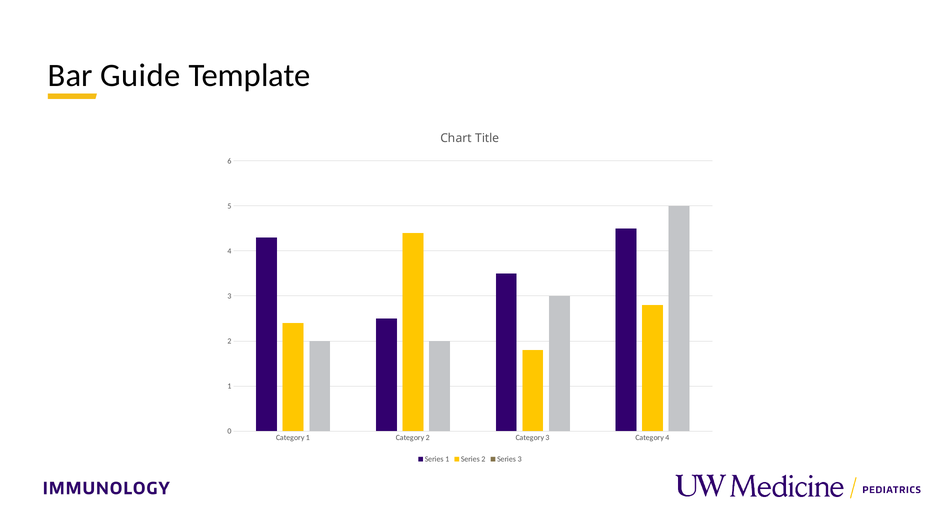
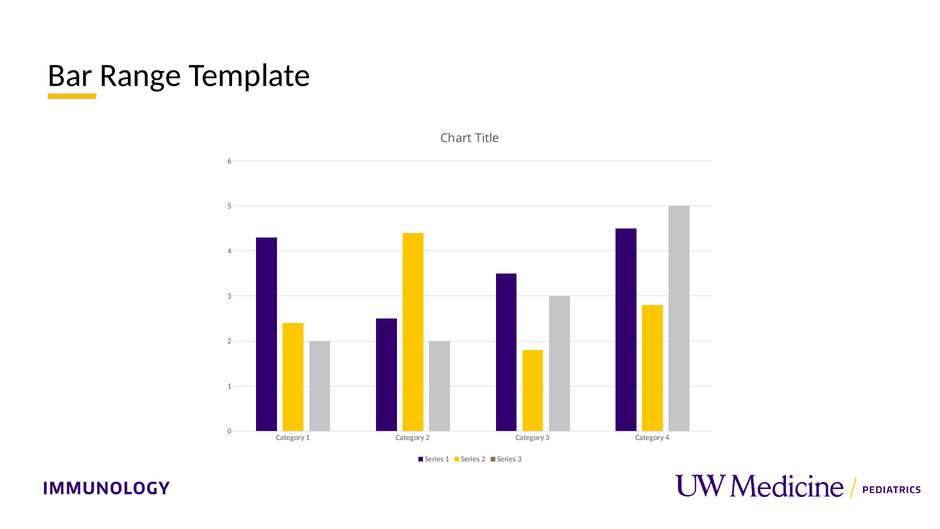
Guide: Guide -> Range (141, 76)
